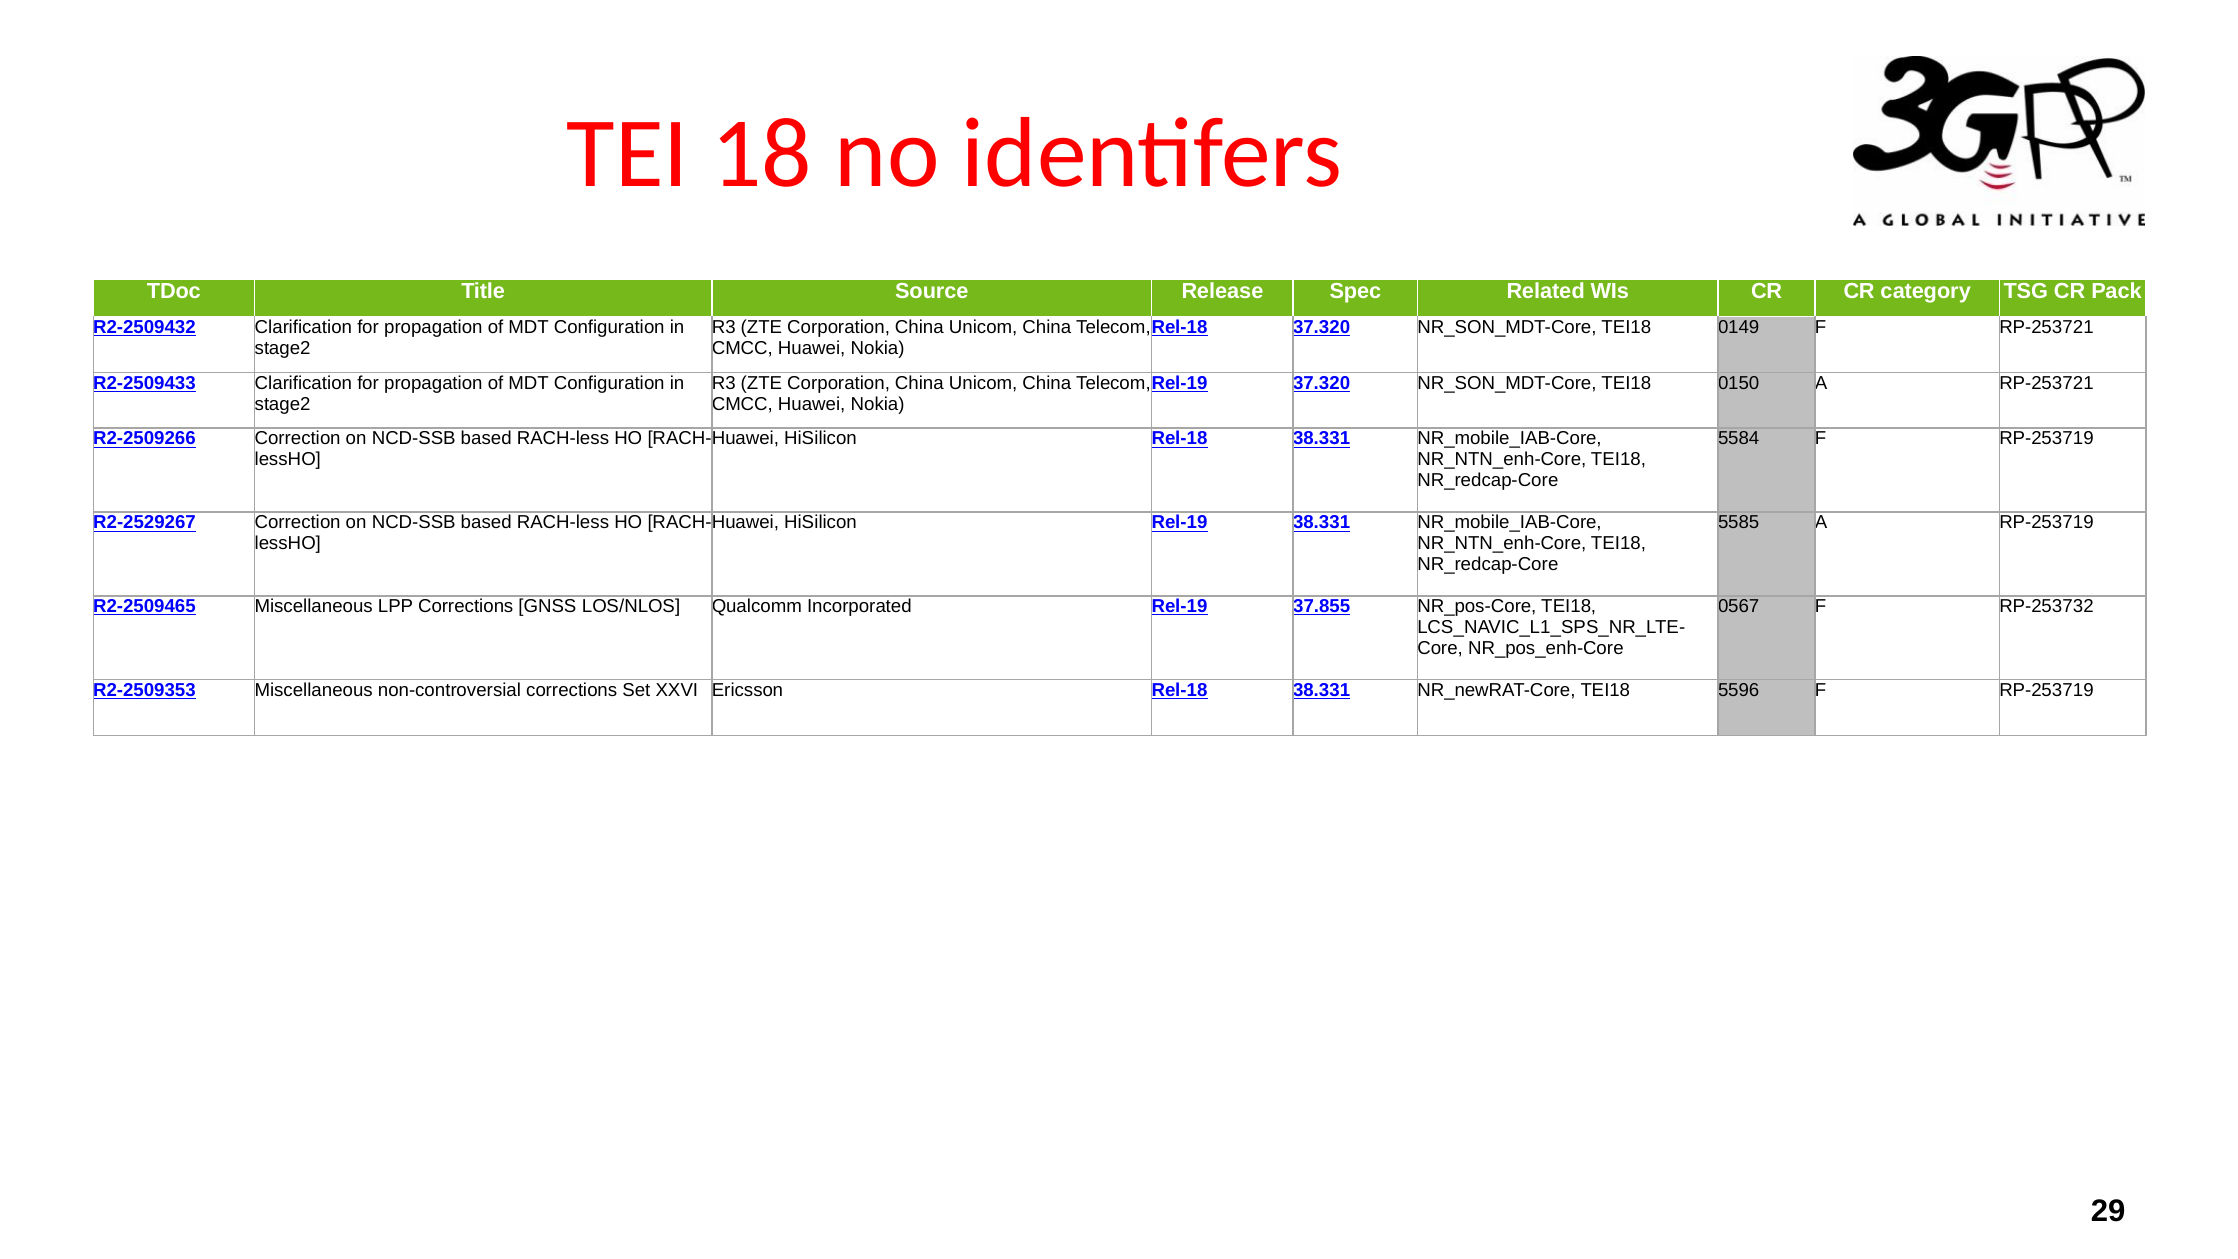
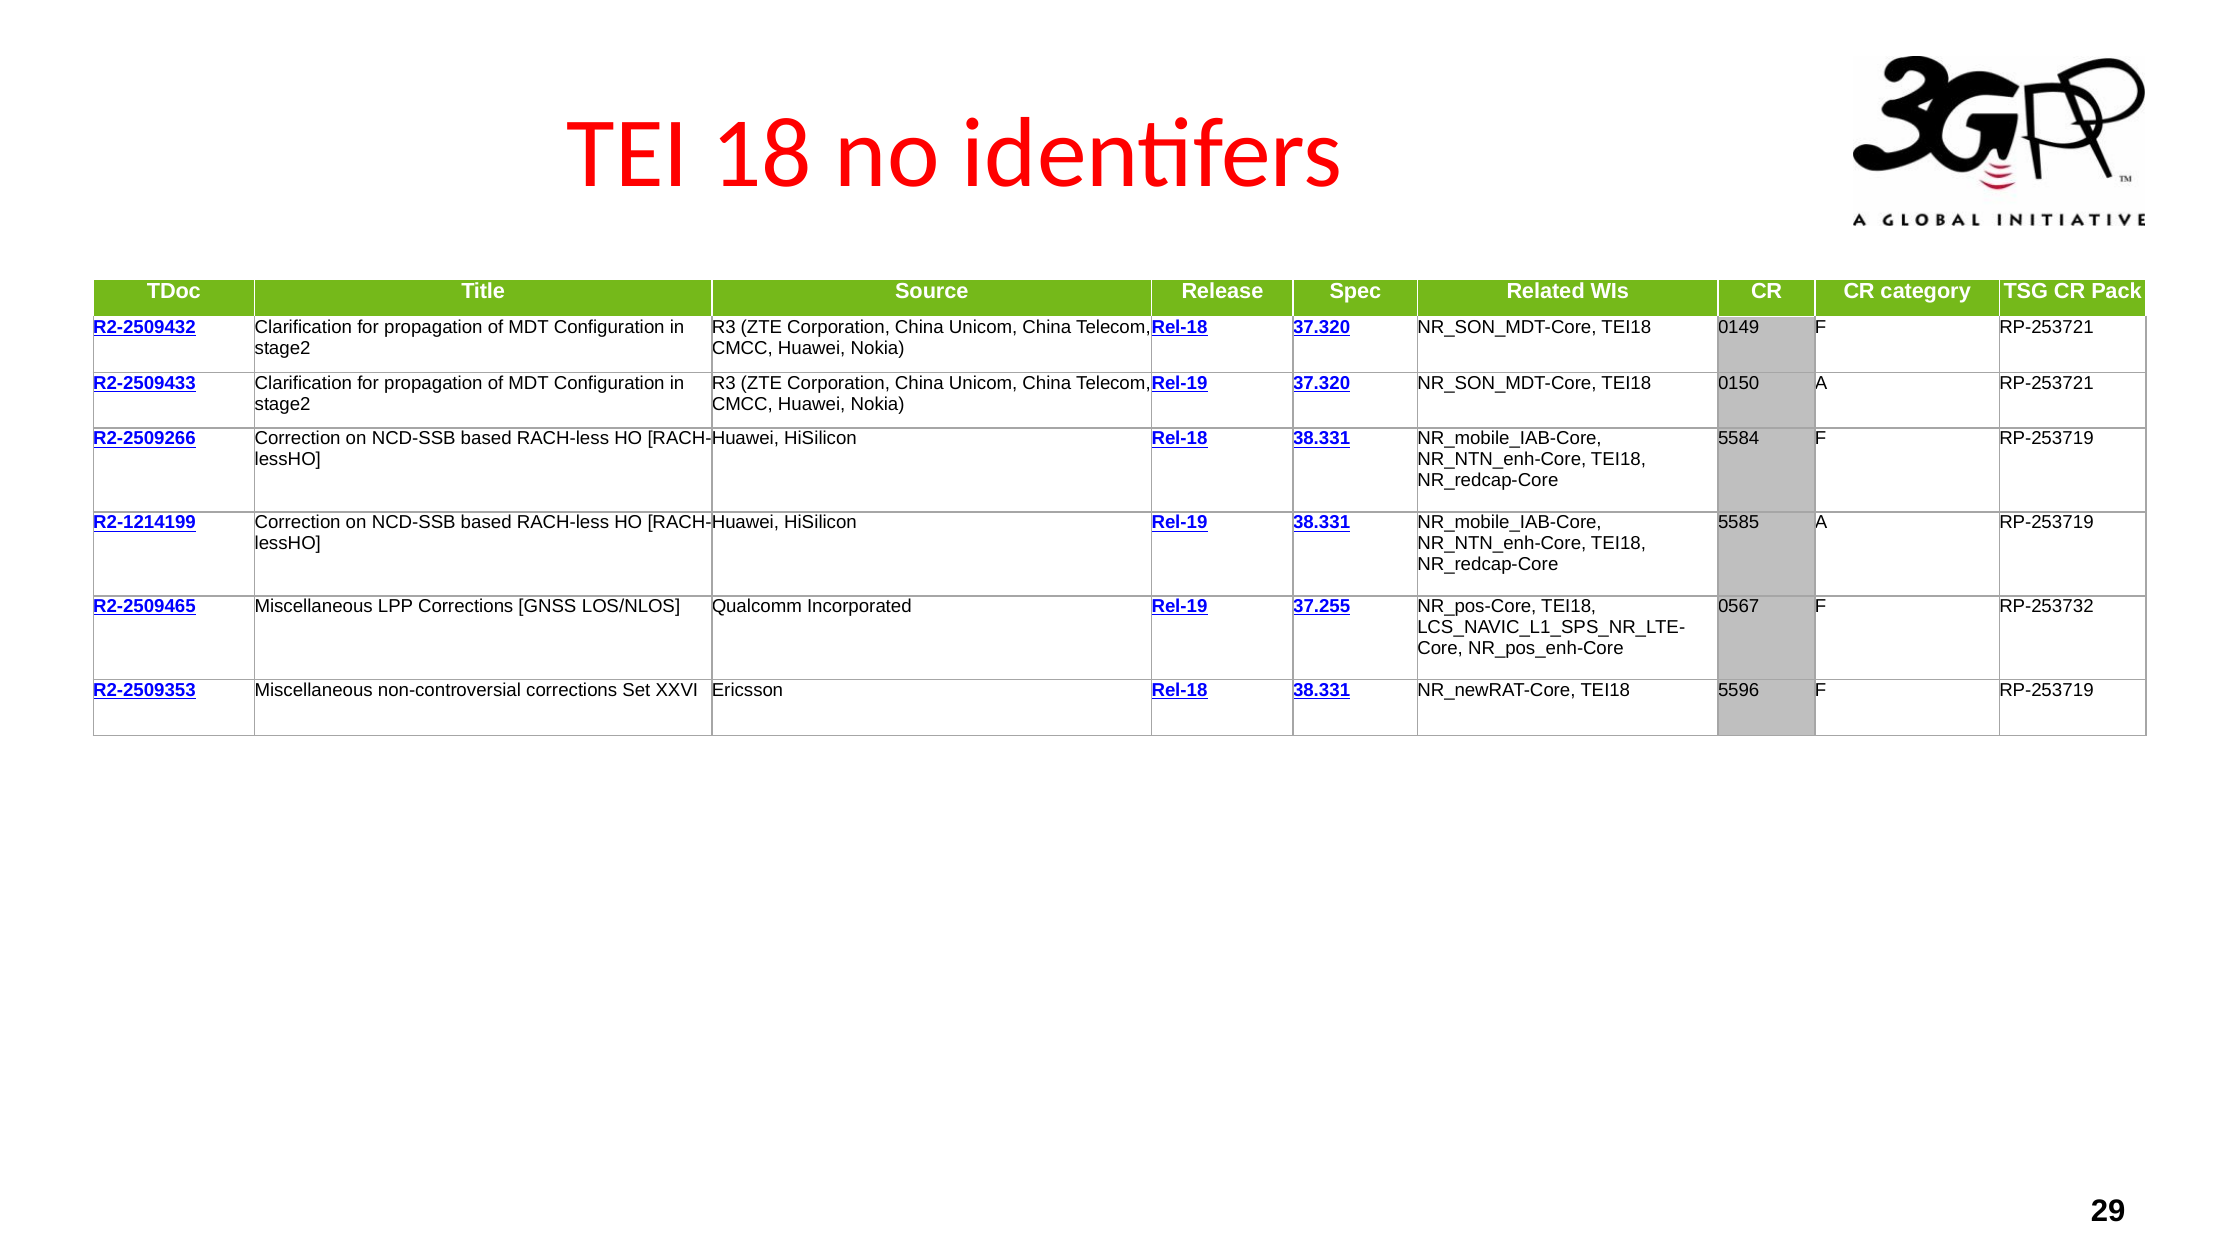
R2-2529267: R2-2529267 -> R2-1214199 (145, 523)
37.855: 37.855 -> 37.255 (1322, 606)
